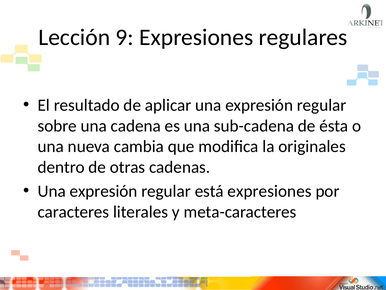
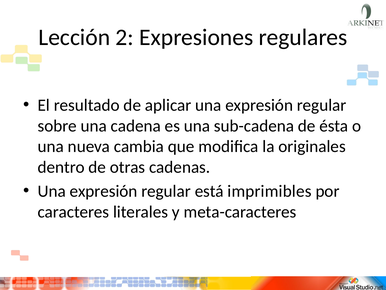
9: 9 -> 2 (125, 37)
está expresiones: expresiones -> imprimibles (269, 191)
